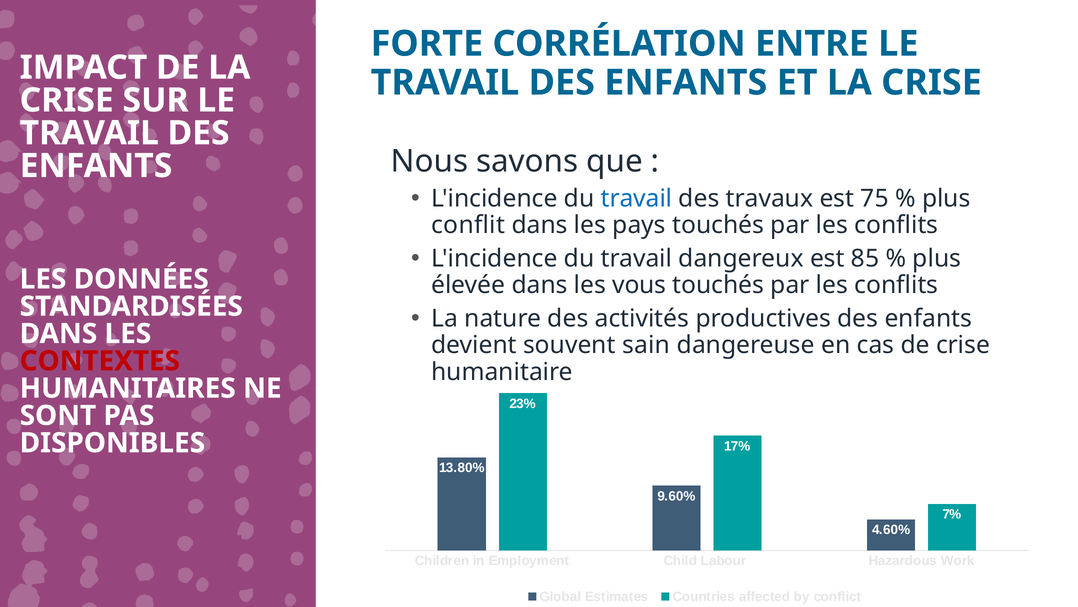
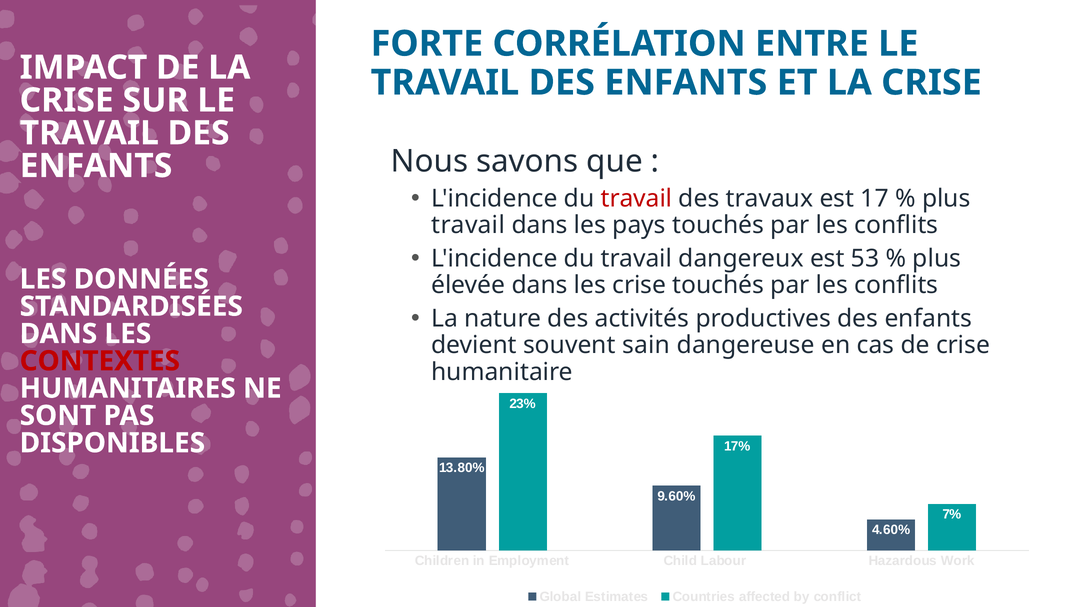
travail colour: blue -> red (636, 198)
75: 75 -> 17 (875, 198)
conflit: conflit -> travail (468, 225)
85: 85 -> 53 (865, 258)
les vous: vous -> crise (639, 285)
